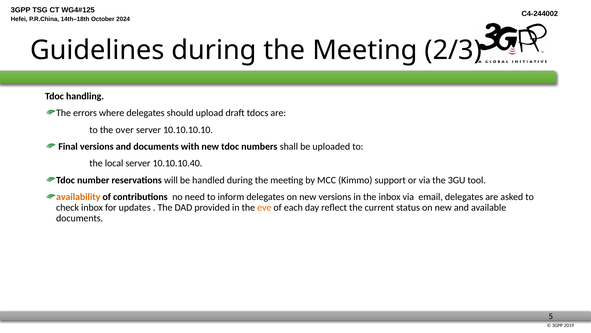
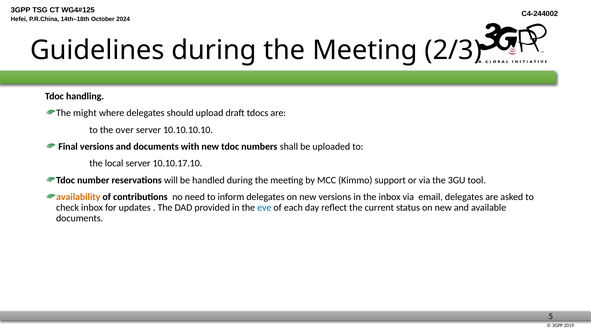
errors: errors -> might (85, 113)
10.10.10.40: 10.10.10.40 -> 10.10.17.10 (177, 163)
eve colour: orange -> blue (264, 207)
